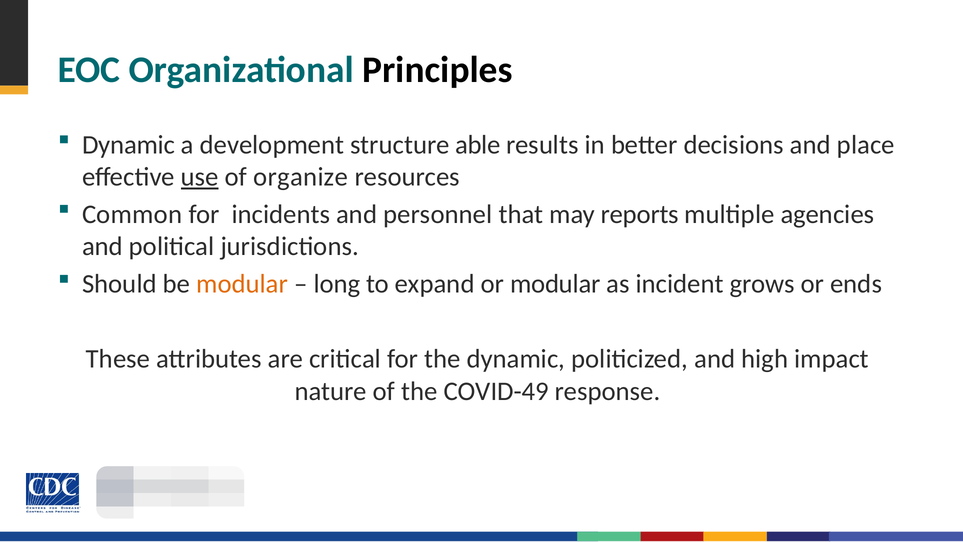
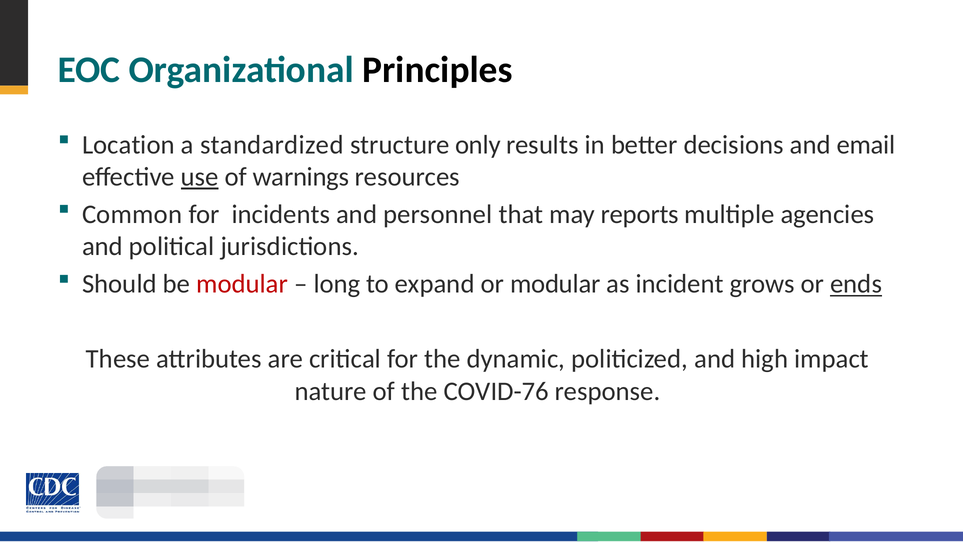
Dynamic: Dynamic -> Location (128, 145)
development: development -> standardized (272, 145)
able: able -> only (478, 145)
place: place -> email (866, 145)
organize: organize -> warnings (301, 177)
modular colour: orange -> red (242, 284)
ends underline: none -> present (856, 284)
COVID-49: COVID-49 -> COVID-76 (496, 391)
